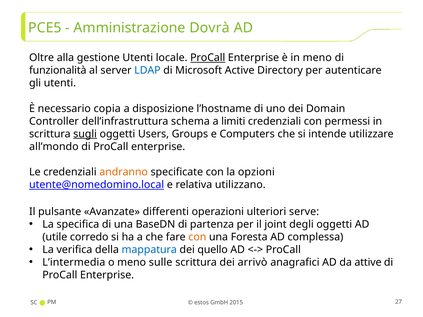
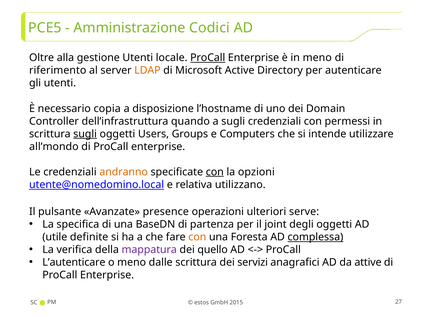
Dovrà: Dovrà -> Codici (210, 28)
funzionalità: funzionalità -> riferimento (58, 71)
LDAP colour: blue -> orange (147, 71)
schema: schema -> quando (190, 121)
a limiti: limiti -> sugli (233, 121)
con underline: none -> present (215, 172)
differenti: differenti -> presence (166, 212)
corredo: corredo -> definite (89, 237)
complessa underline: none -> present (315, 237)
mappatura colour: blue -> purple (149, 250)
L’intermedia: L’intermedia -> L’autenticare (74, 263)
sulle: sulle -> dalle (161, 263)
arrivò: arrivò -> servizi (253, 263)
